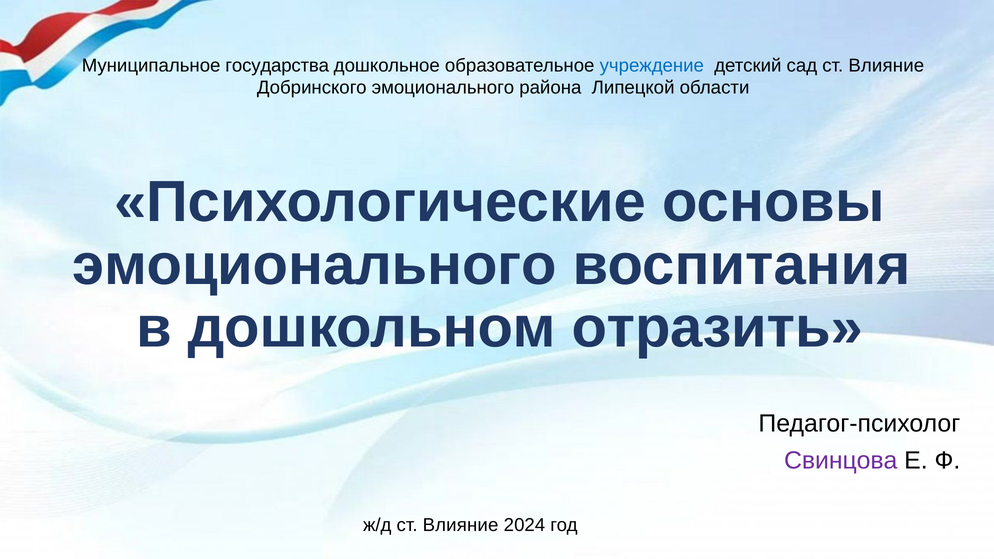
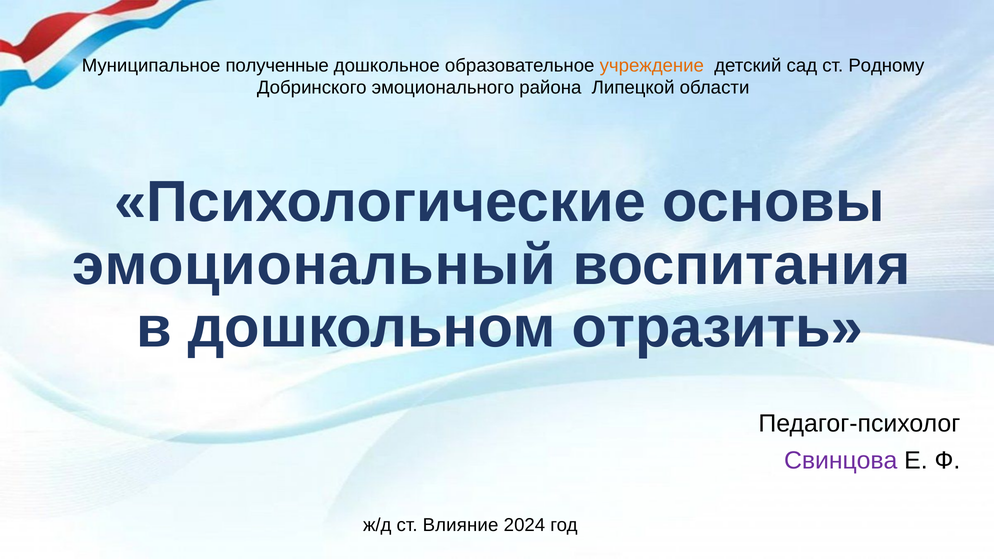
государства: государства -> полученные (277, 65)
учреждение colour: blue -> orange (652, 65)
сад ст Влияние: Влияние -> Родному (886, 65)
эмоционального: эмоционального -> эмоциональный (314, 265)
